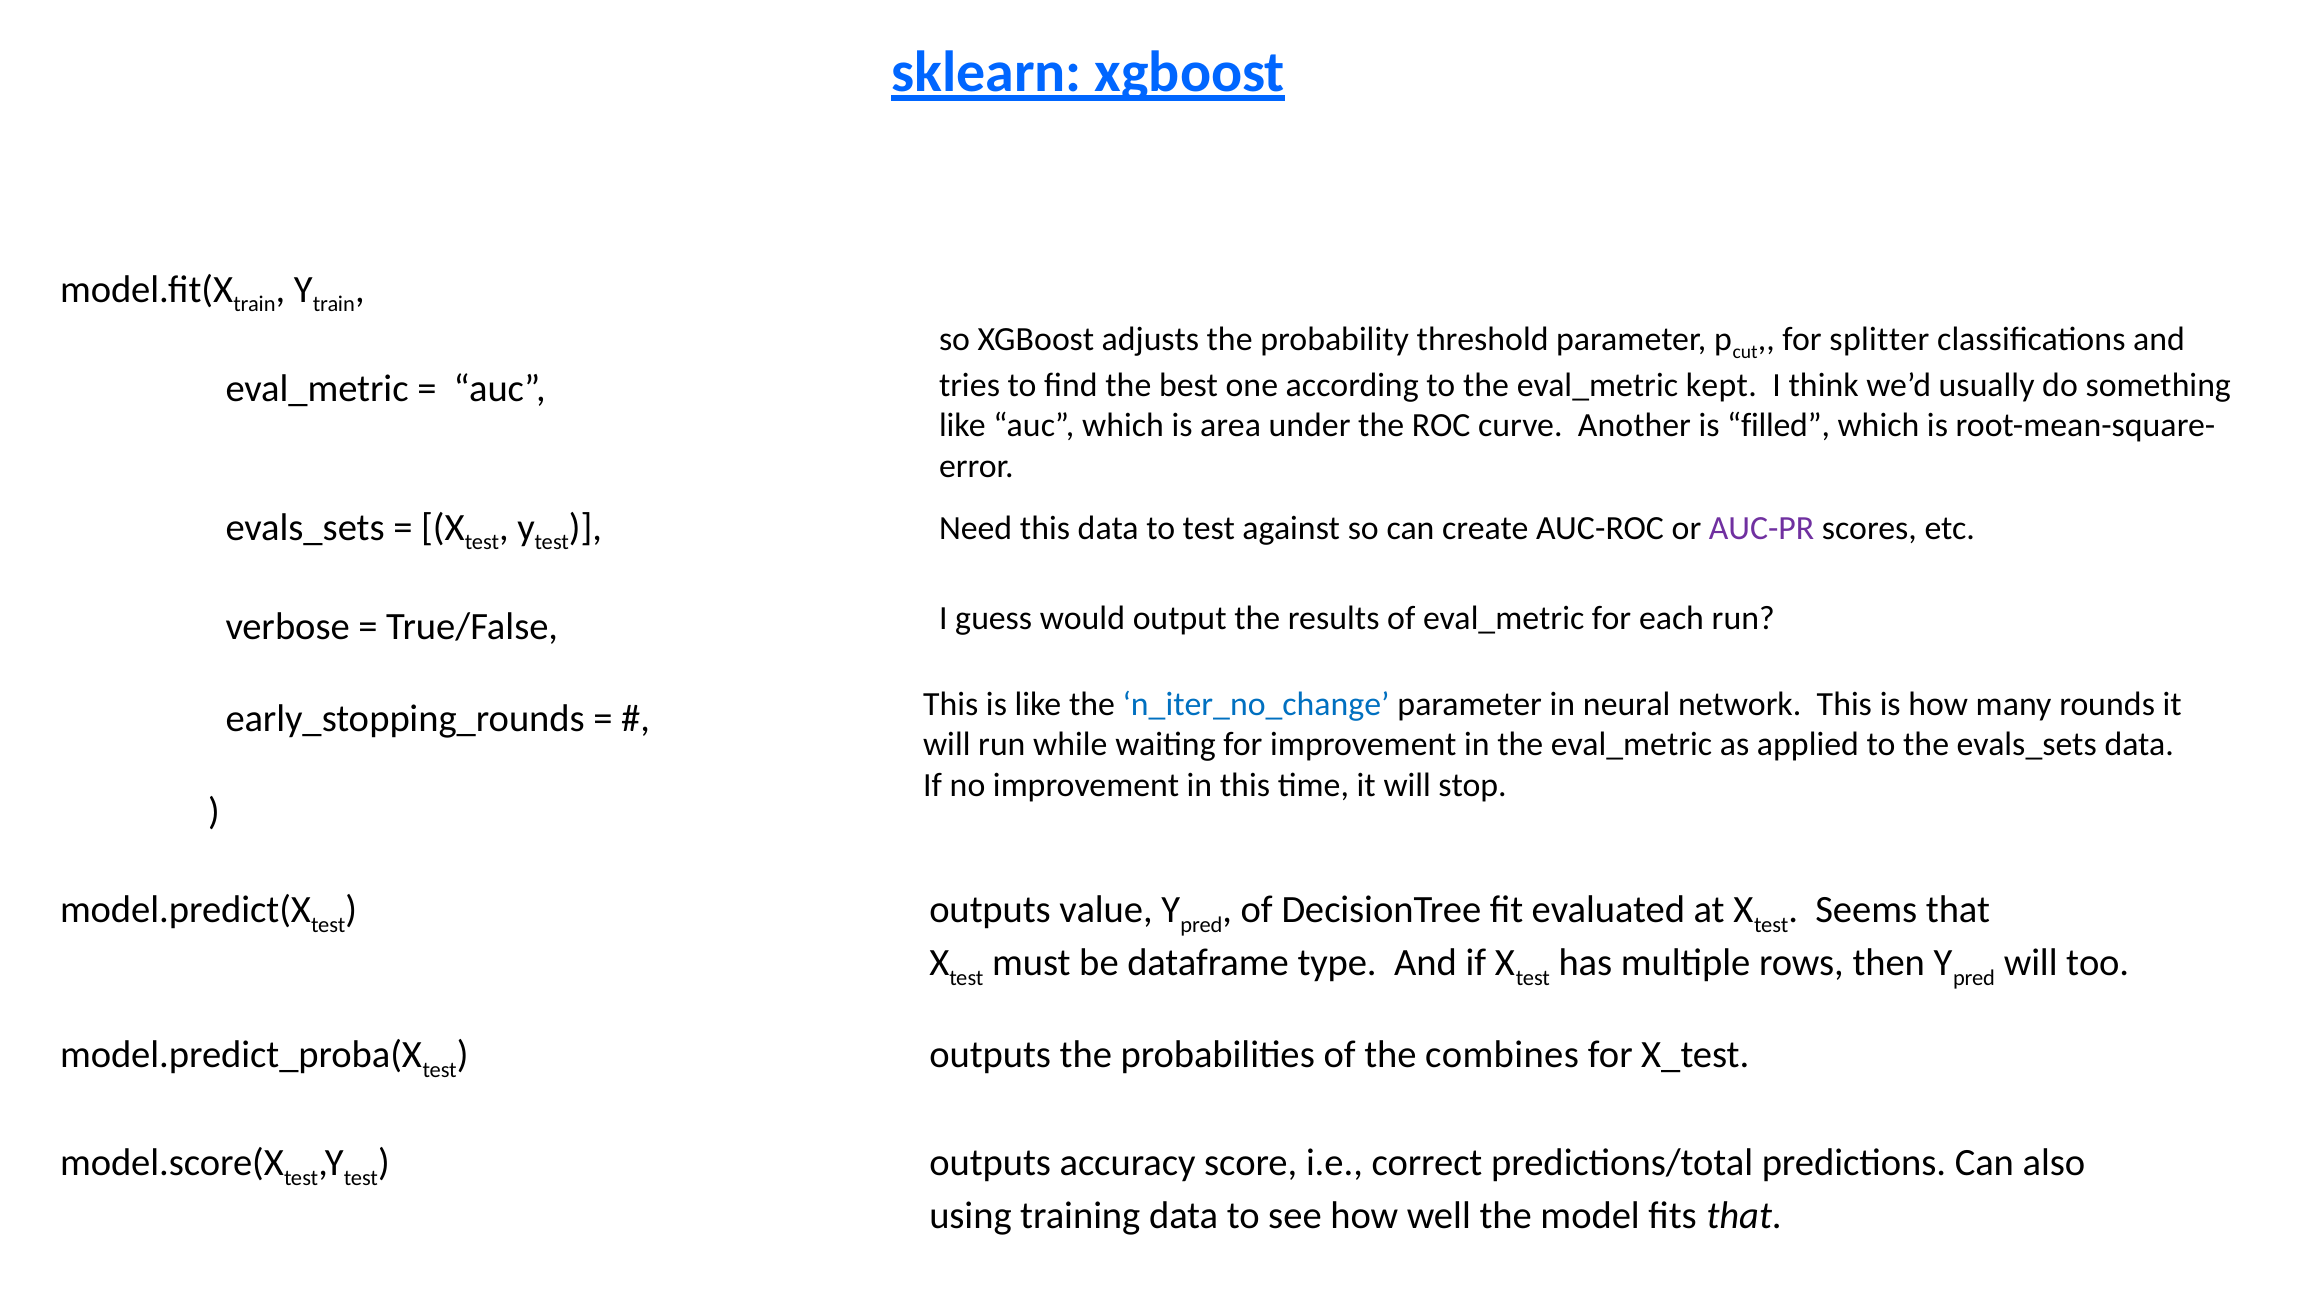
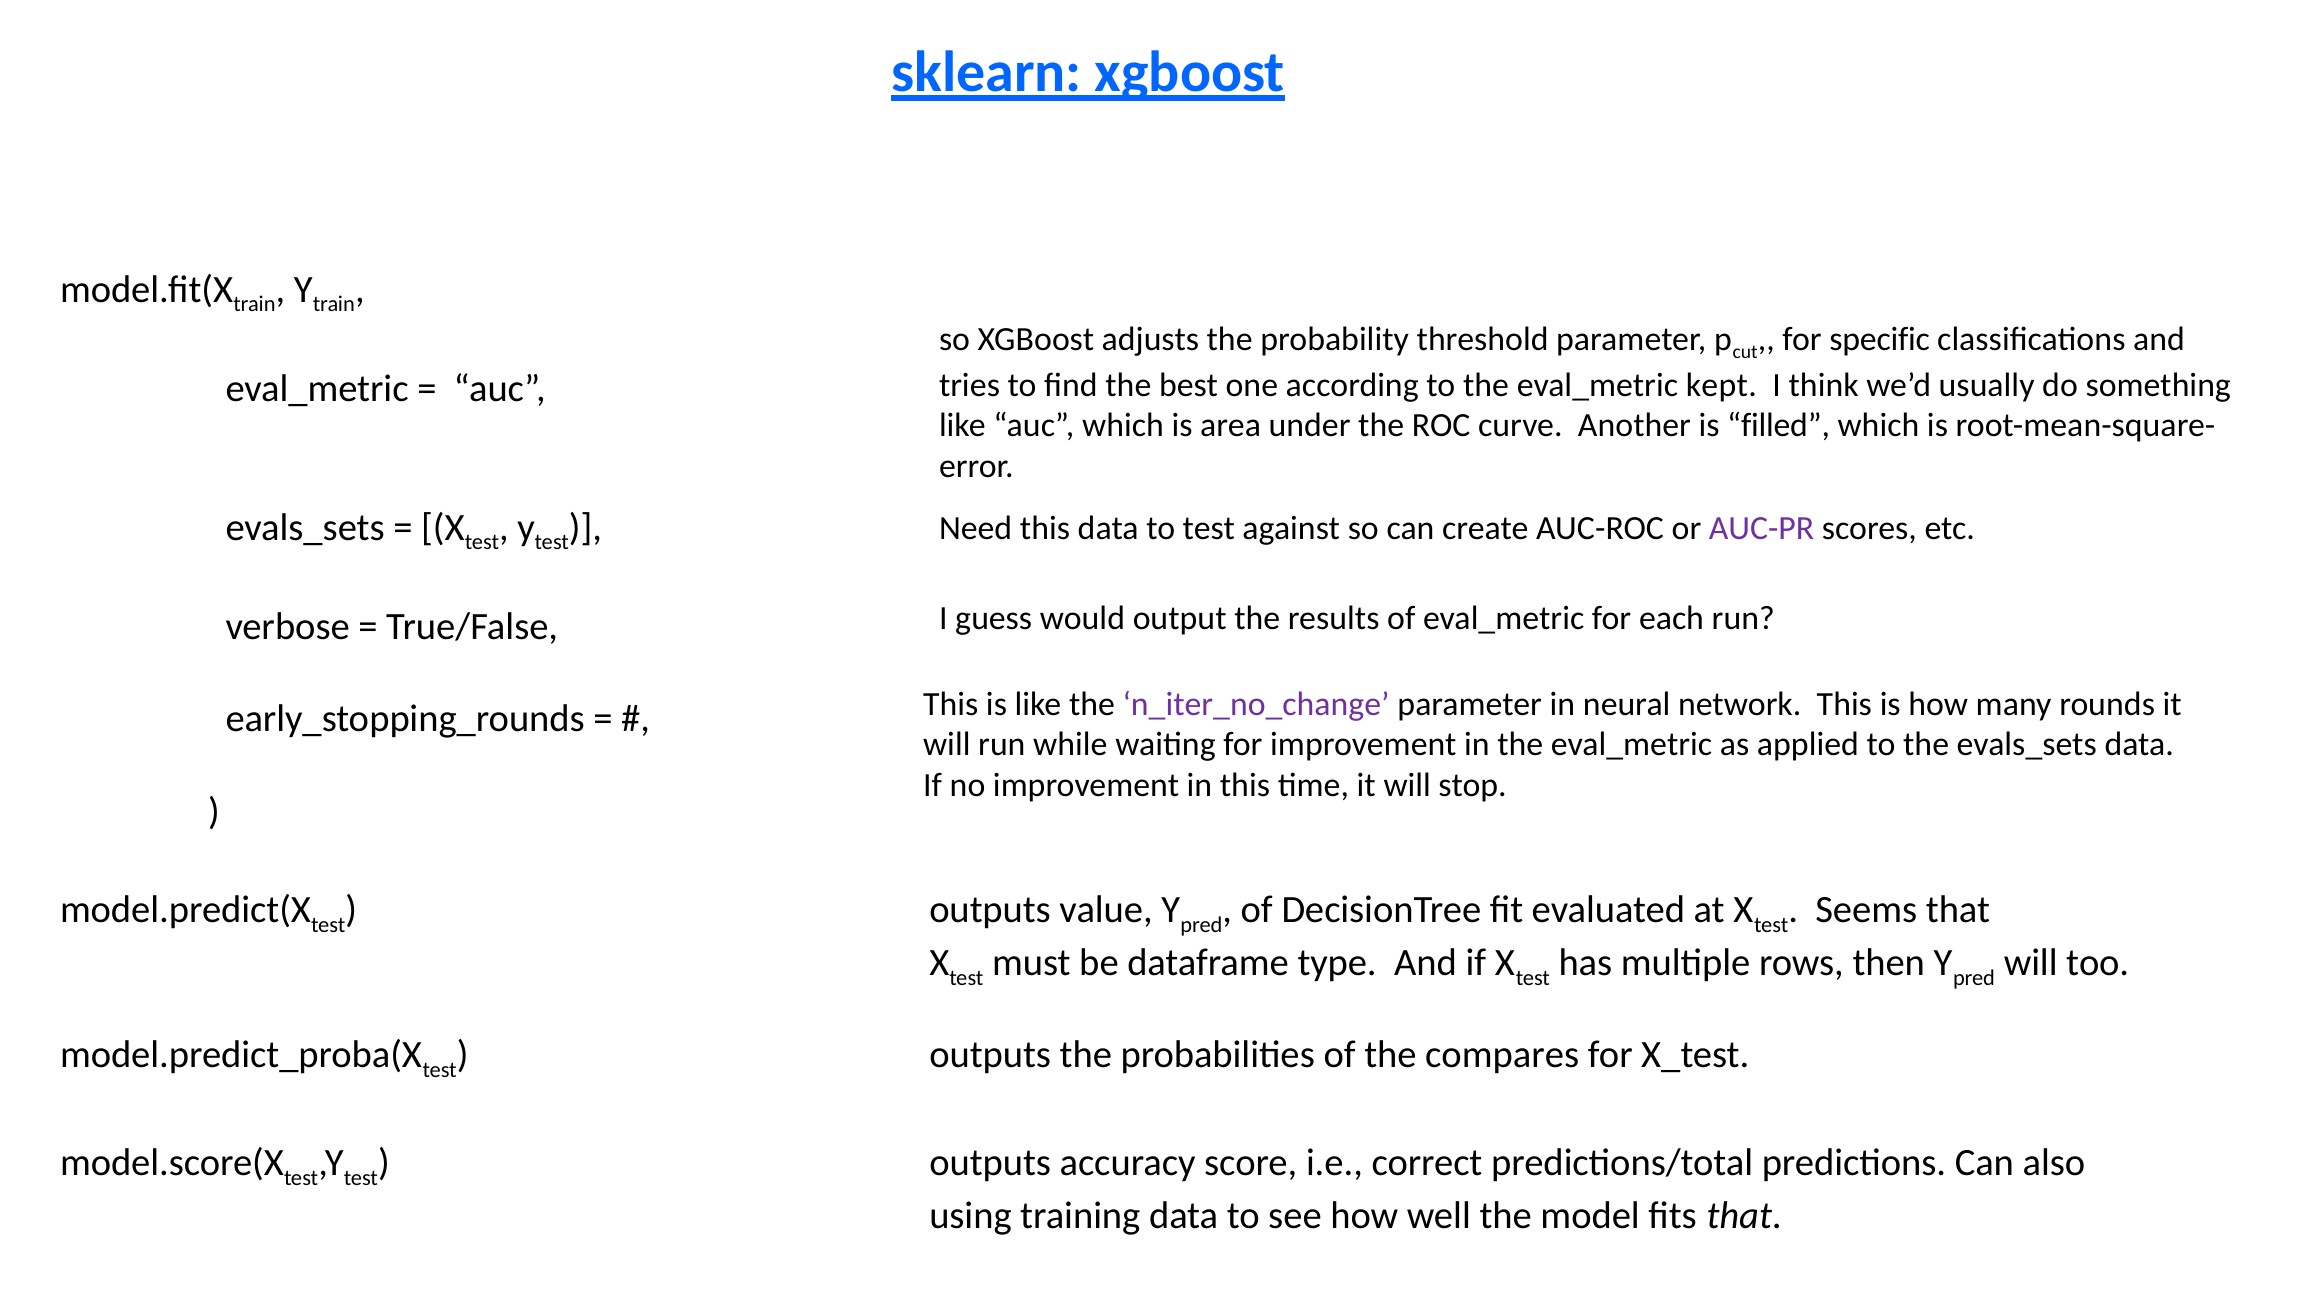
splitter: splitter -> specific (1880, 339)
n_iter_no_change colour: blue -> purple (1256, 704)
combines: combines -> compares (1502, 1055)
